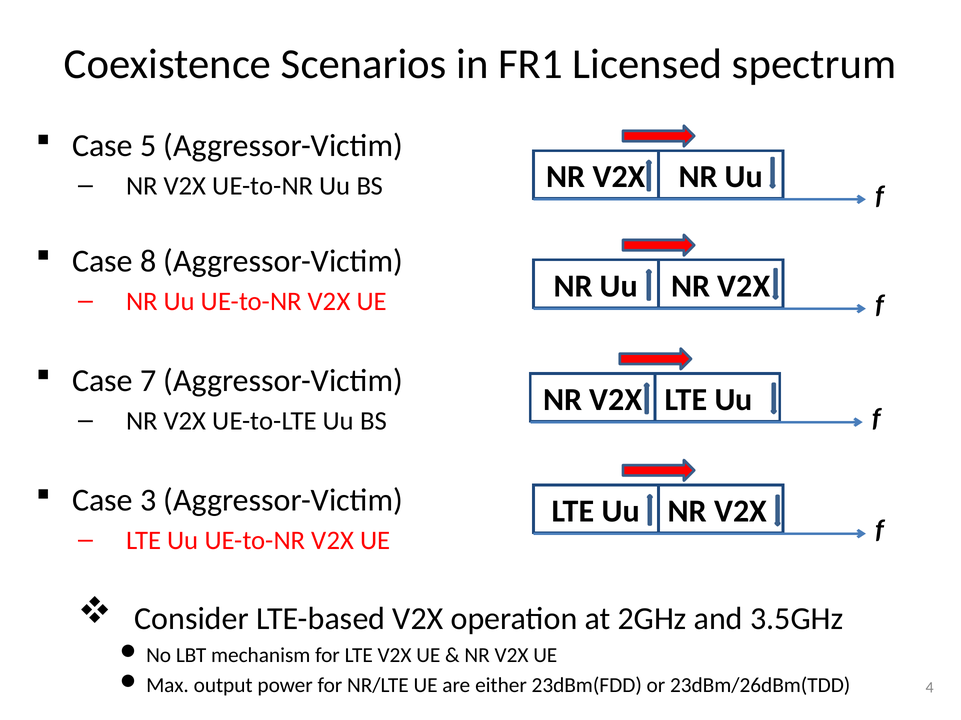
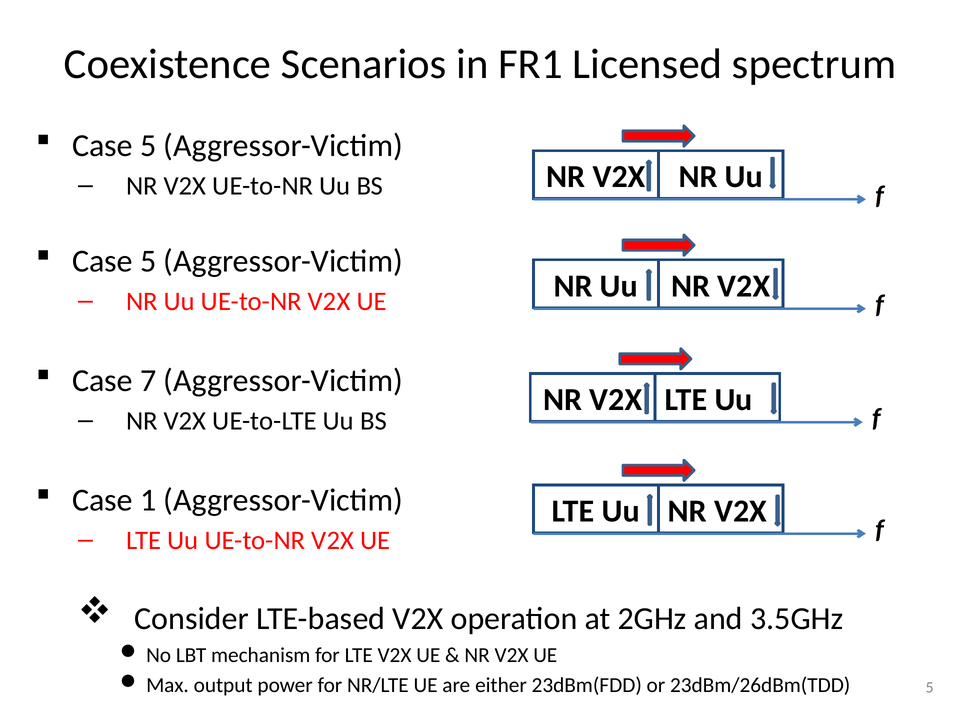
8: 8 -> 5 (148, 262)
3: 3 -> 1 (148, 501)
23dBm/26dBm(TDD 4: 4 -> 5 (930, 688)
